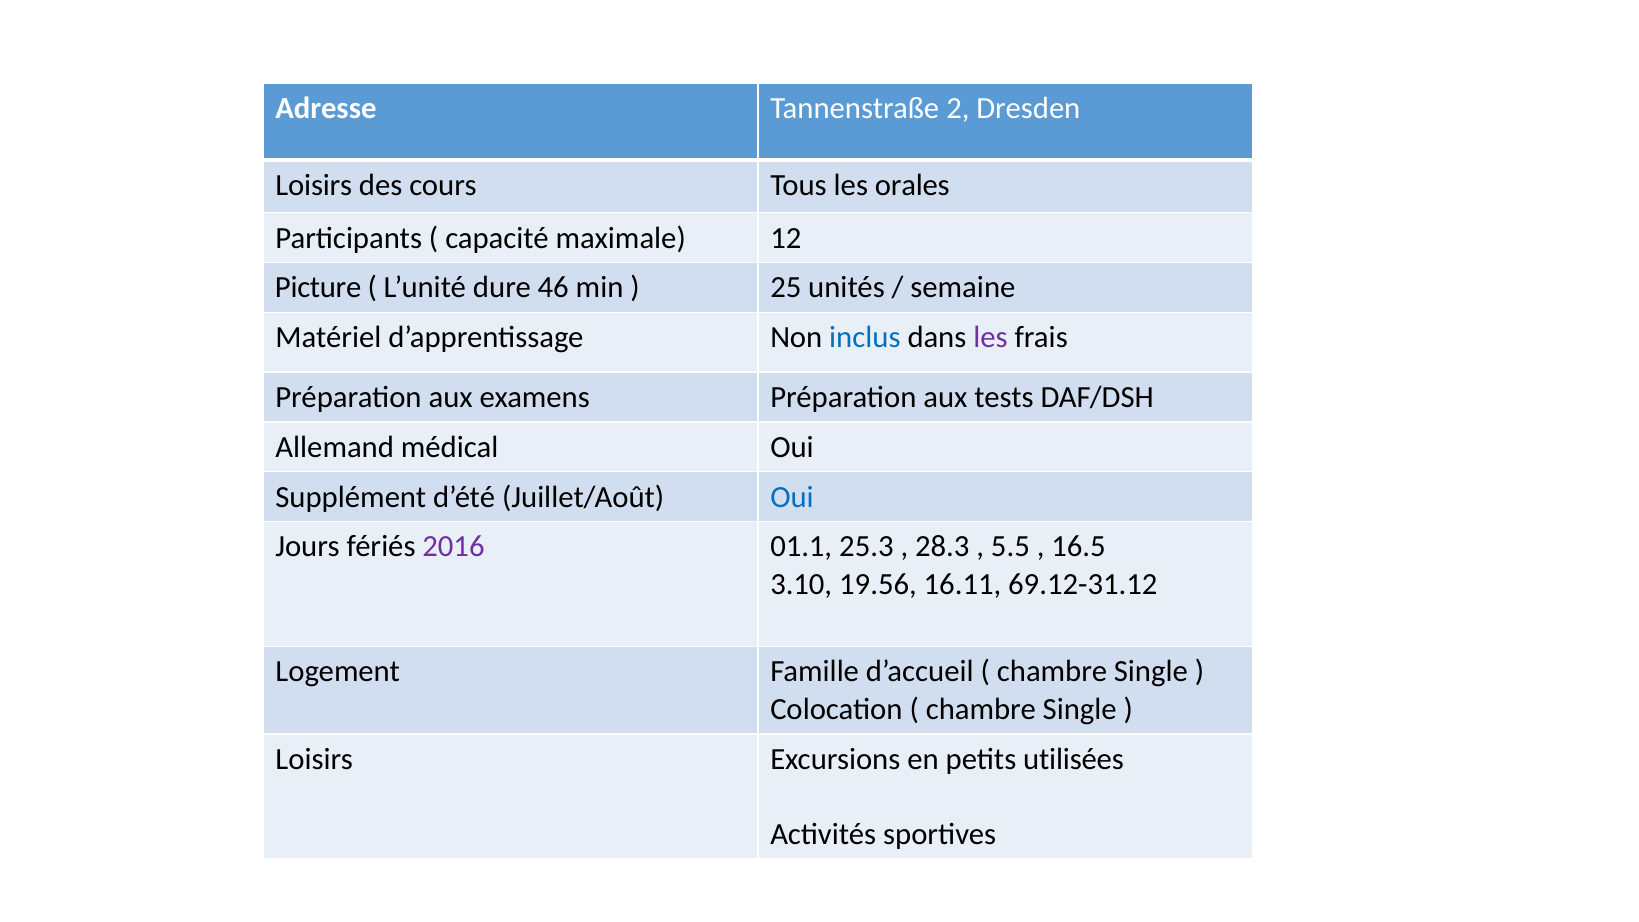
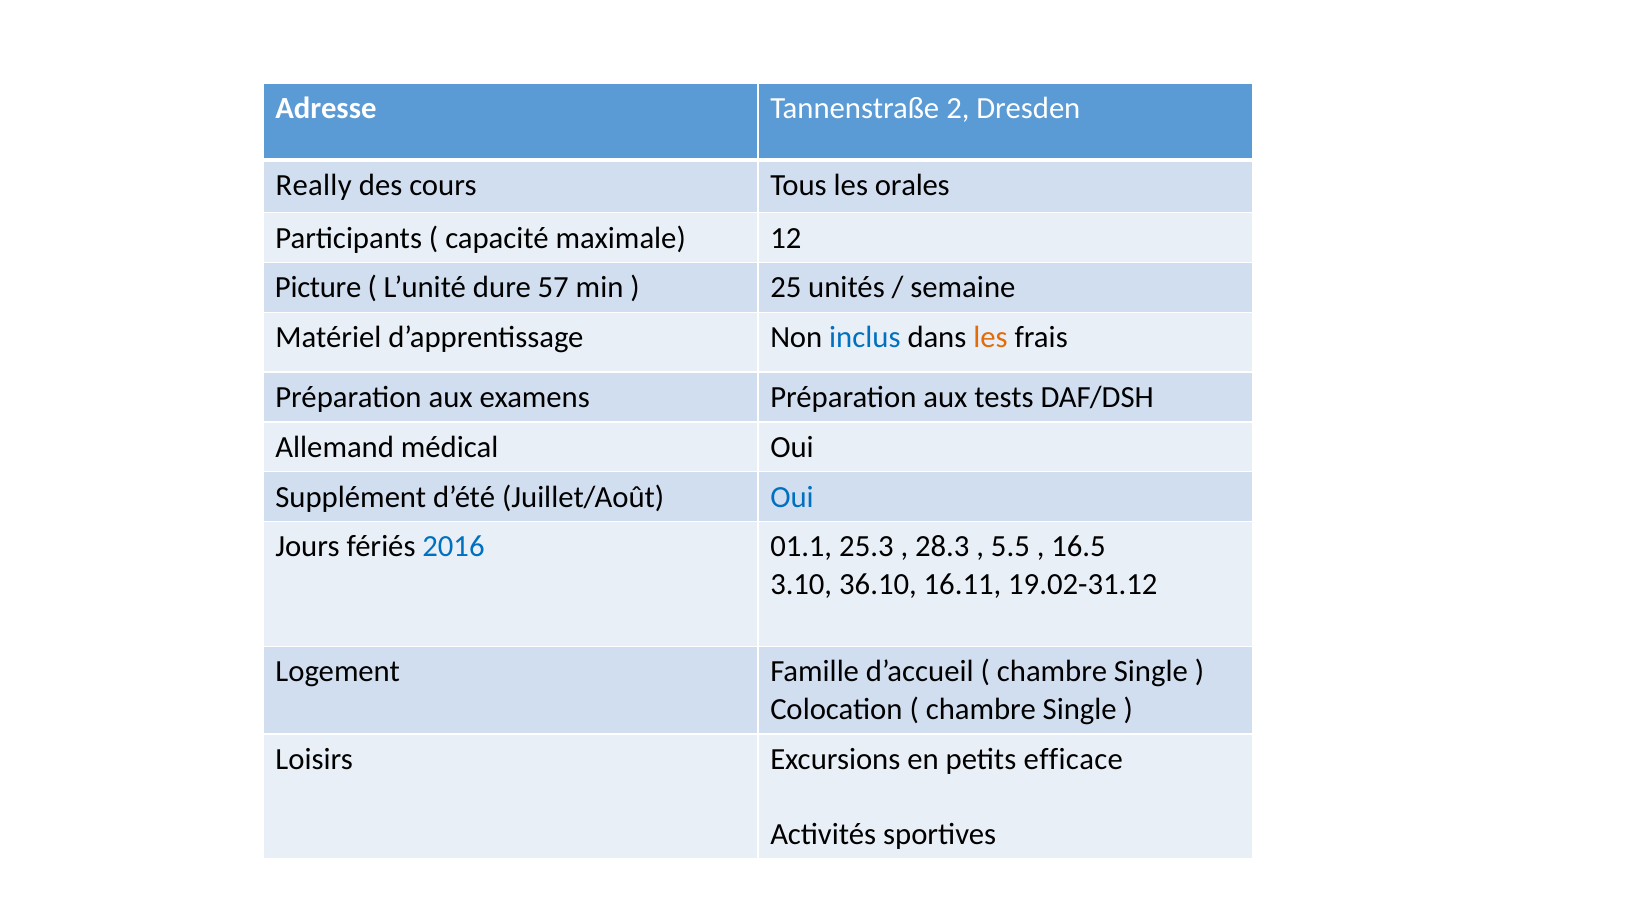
Loisirs: Loisirs -> Really (314, 185)
46: 46 -> 57 (553, 288)
les colour: purple -> orange (991, 338)
2016 colour: purple -> blue (453, 547)
19.56: 19.56 -> 36.10 (878, 584)
69.12-31.12: 69.12-31.12 -> 19.02-31.12 (1083, 584)
utilisées: utilisées -> efficace (1073, 759)
